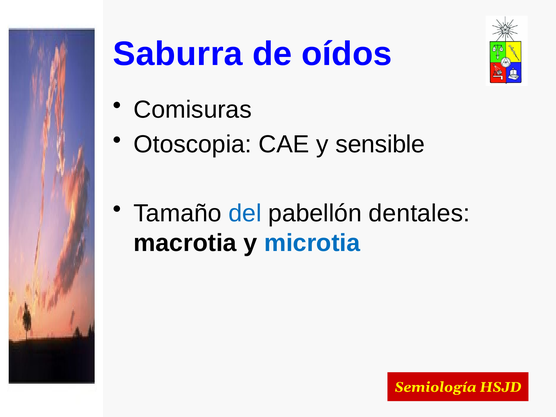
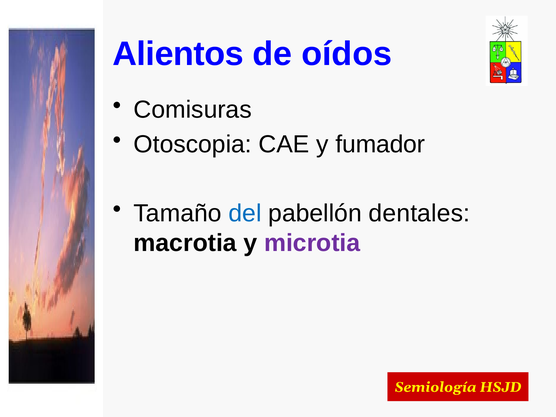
Saburra: Saburra -> Alientos (178, 54)
sensible: sensible -> fumador (380, 144)
microtia colour: blue -> purple (312, 243)
